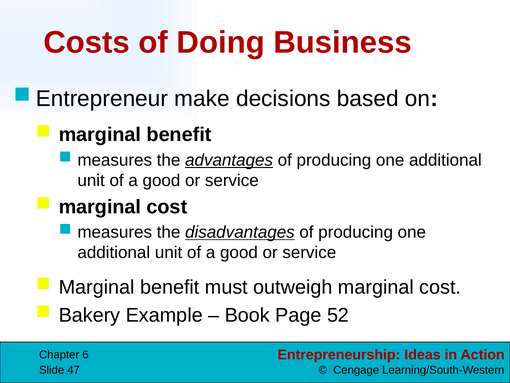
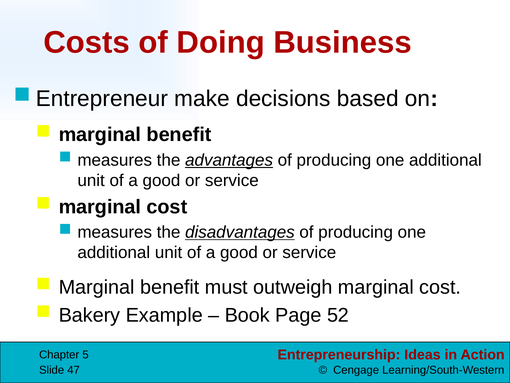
6: 6 -> 5 (86, 354)
